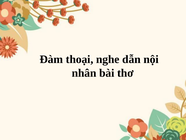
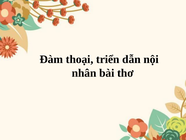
nghe: nghe -> triển (108, 59)
